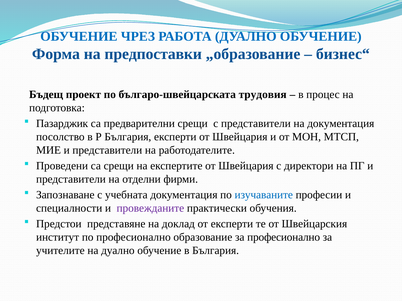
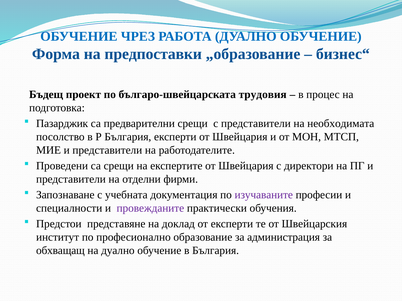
на документация: документация -> необходимата (341, 124)
изучаваните colour: blue -> purple (264, 195)
за професионално: професионално -> администрация (284, 238)
учителите: учителите -> обхващащ (60, 251)
